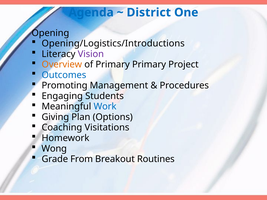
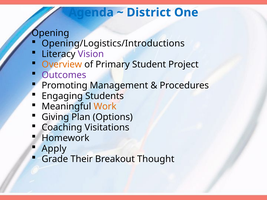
Primary Primary: Primary -> Student (149, 65)
Outcomes colour: blue -> purple (64, 75)
Work colour: blue -> orange (105, 107)
Wong: Wong -> Apply (54, 149)
From: From -> Their (82, 159)
Routines: Routines -> Thought (156, 159)
